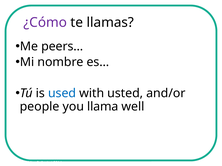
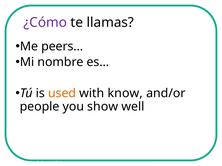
used colour: blue -> orange (62, 93)
usted: usted -> know (125, 93)
llama: llama -> show (103, 107)
